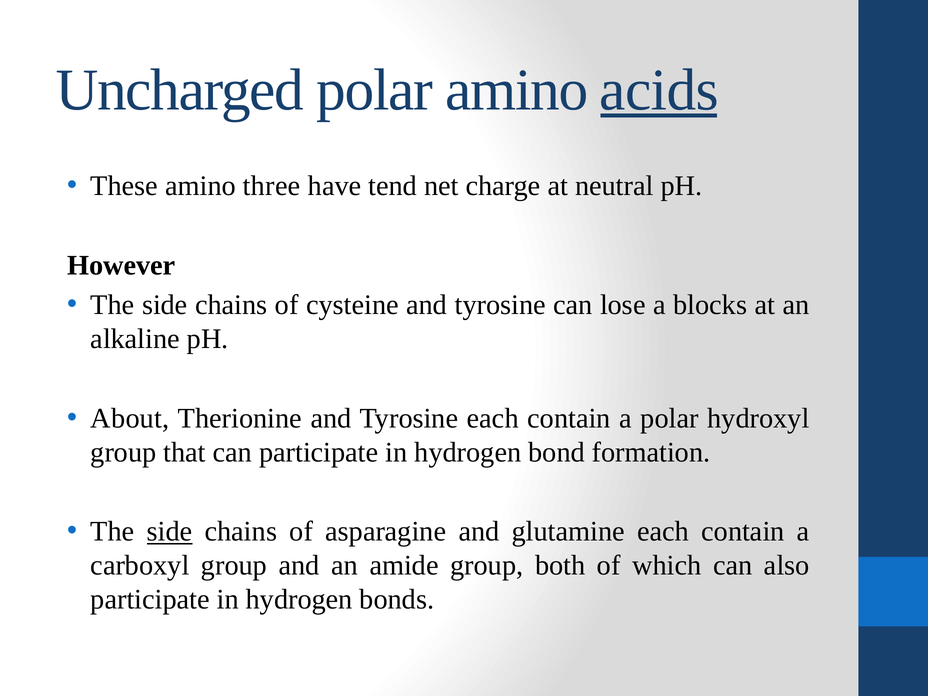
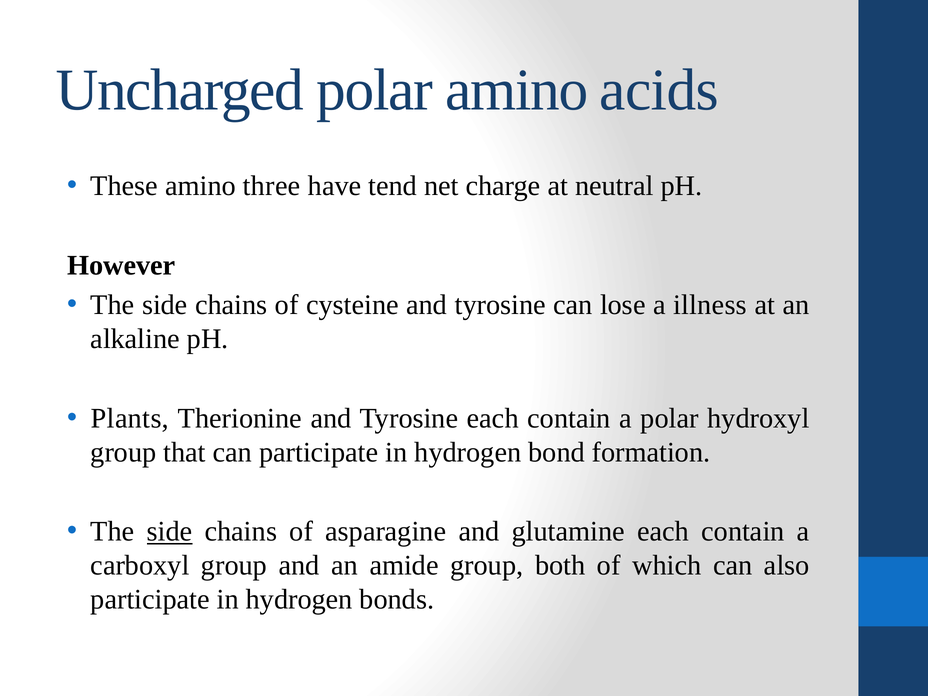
acids underline: present -> none (659, 90)
blocks: blocks -> illness (710, 305)
About: About -> Plants (130, 418)
